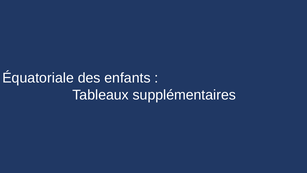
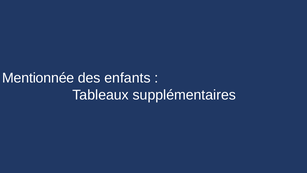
Équatoriale: Équatoriale -> Mentionnée (38, 78)
